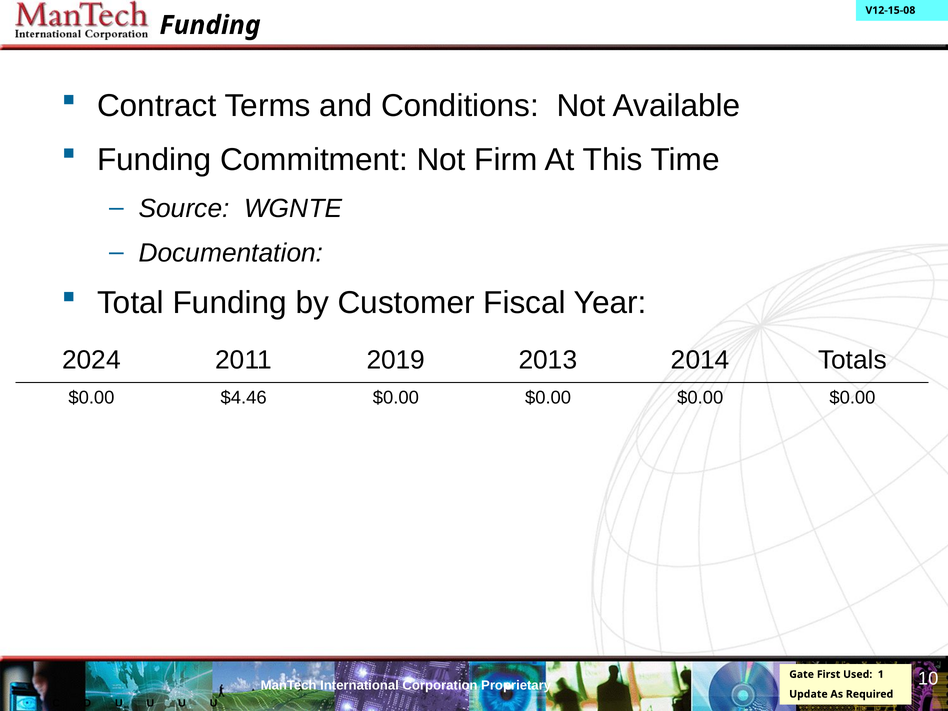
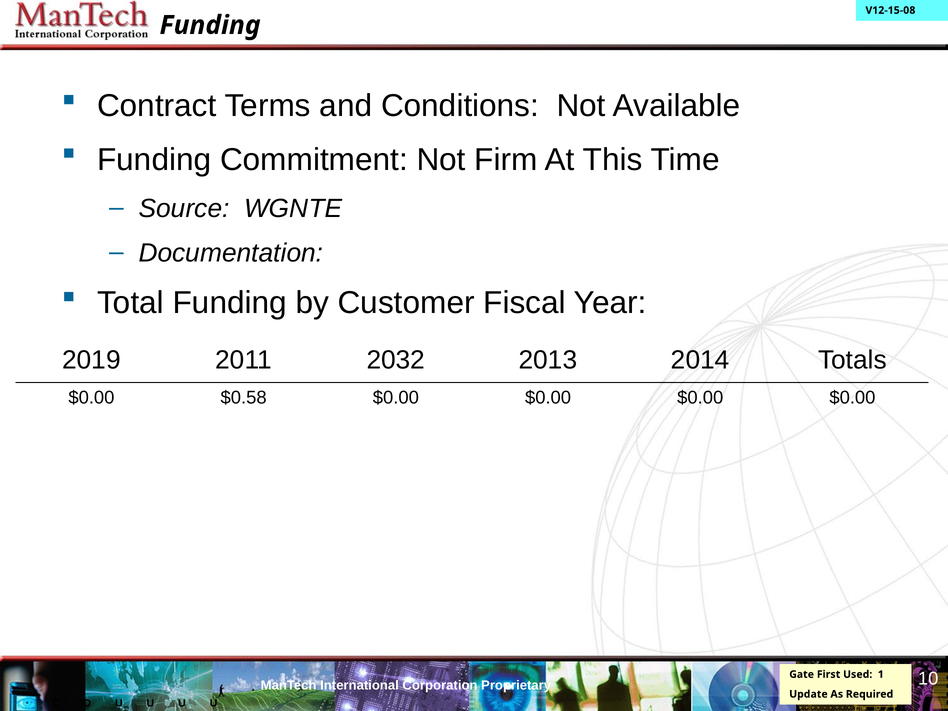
2024: 2024 -> 2019 (91, 360)
2019: 2019 -> 2032 (396, 360)
$4.46: $4.46 -> $0.58 (244, 398)
